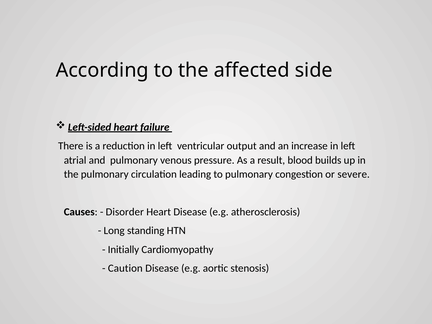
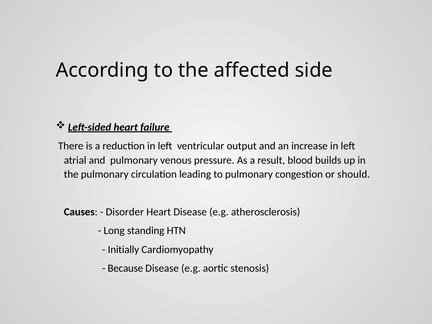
severe: severe -> should (354, 174)
Caution: Caution -> Because (125, 268)
